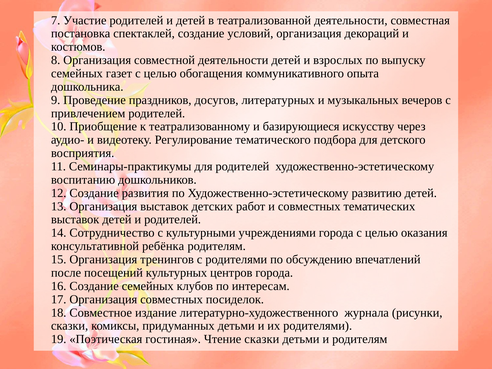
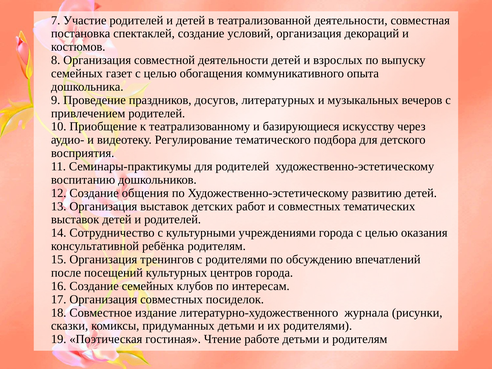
развития: развития -> общения (145, 193)
Чтение сказки: сказки -> работе (262, 339)
